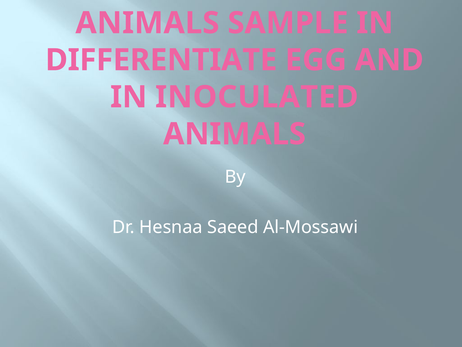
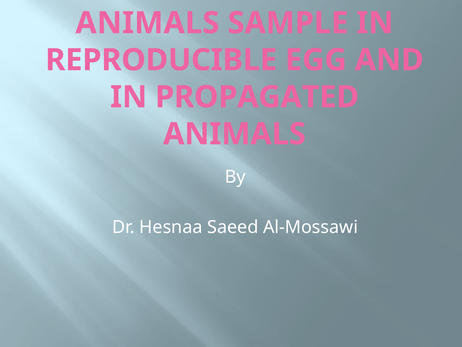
DIFFERENTIATE: DIFFERENTIATE -> REPRODUCIBLE (161, 60)
INOCULATED: INOCULATED -> PROPAGATED (257, 97)
